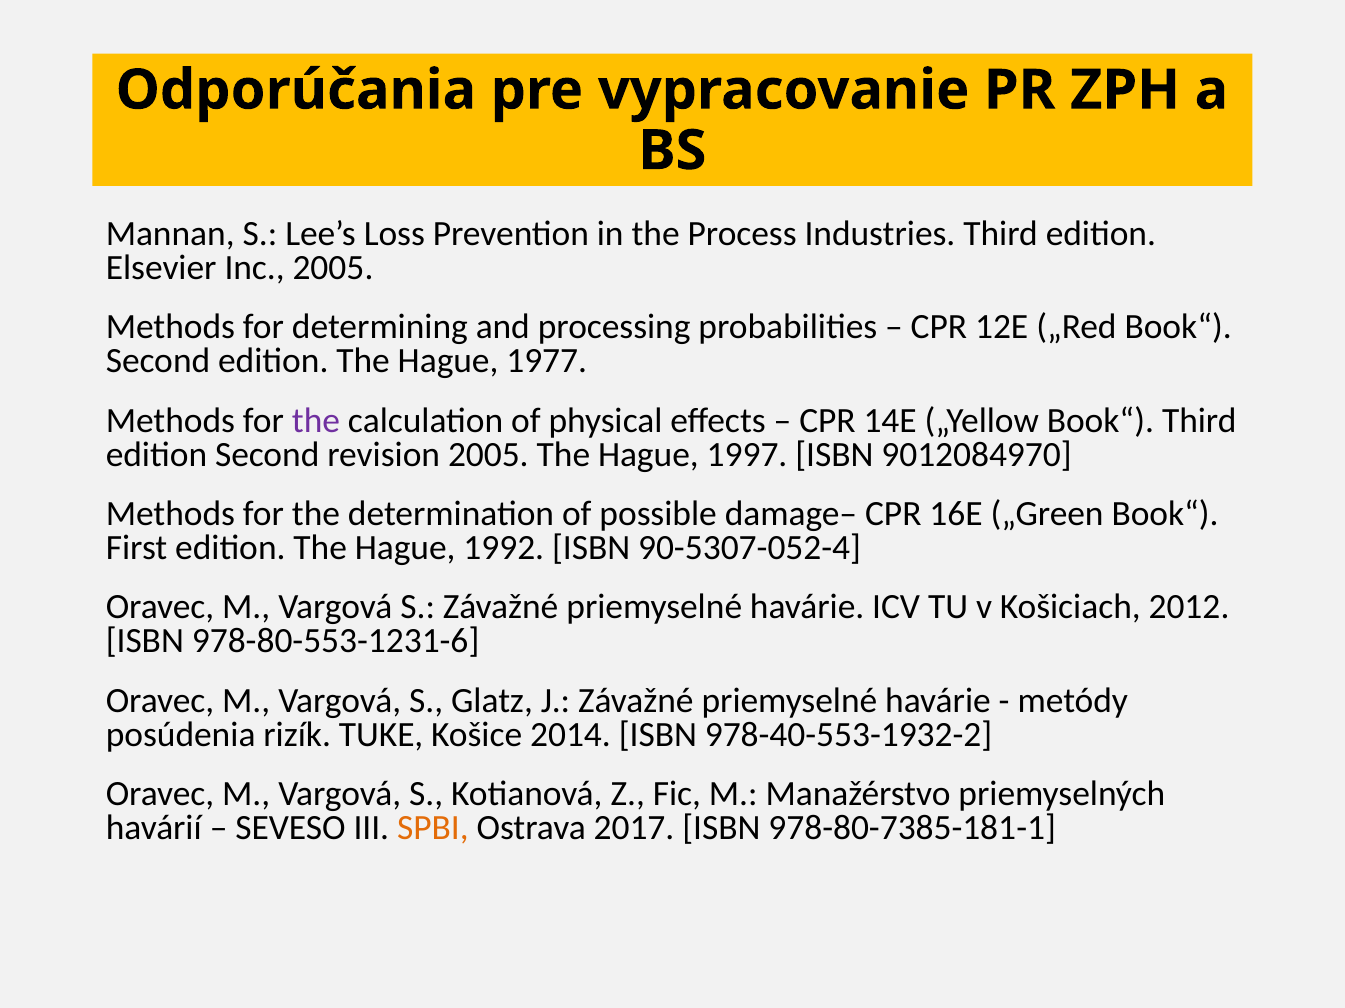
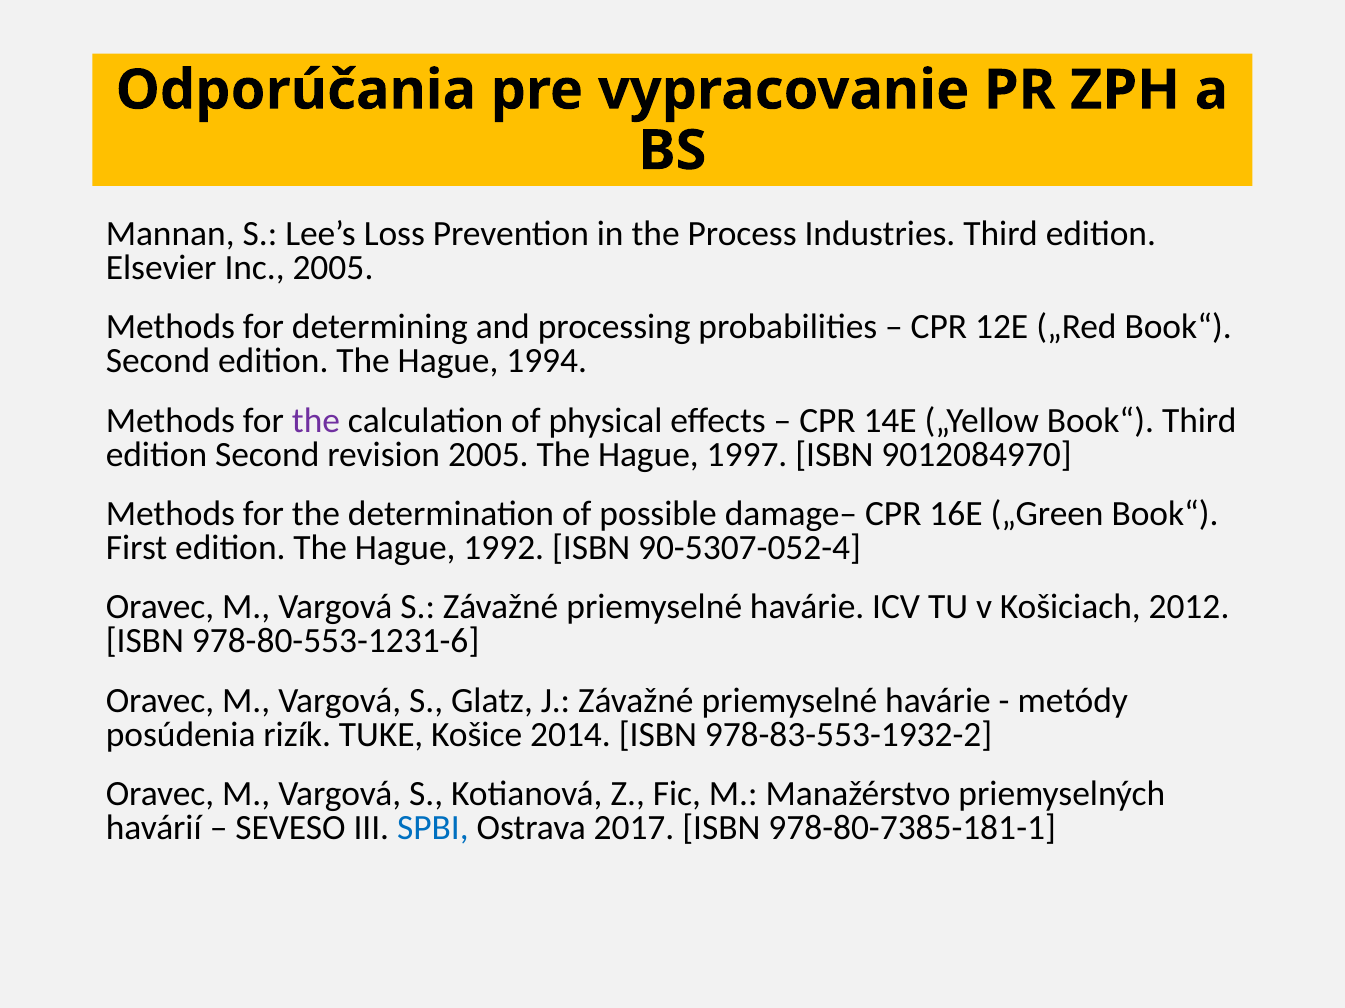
1977: 1977 -> 1994 (547, 362)
978-40-553-1932-2: 978-40-553-1932-2 -> 978-83-553-1932-2 (849, 735)
SPBI colour: orange -> blue (433, 828)
